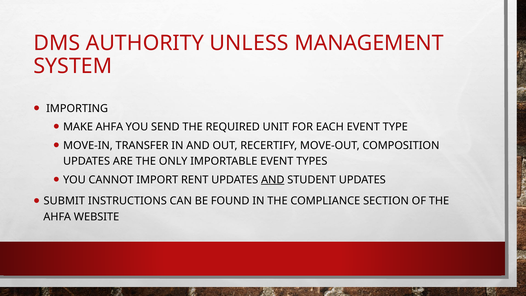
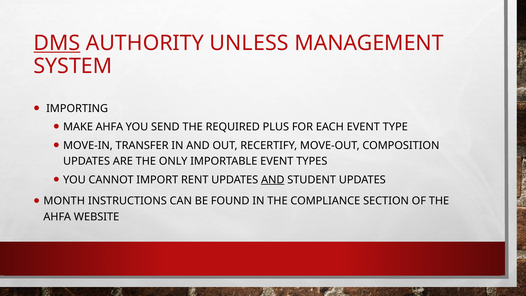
DMS underline: none -> present (57, 43)
UNIT: UNIT -> PLUS (276, 127)
SUBMIT: SUBMIT -> MONTH (64, 201)
